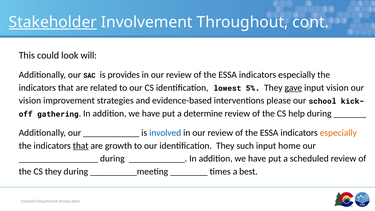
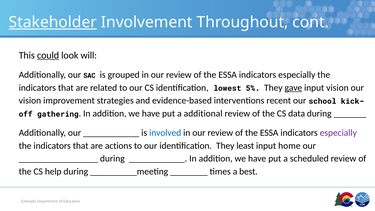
could underline: none -> present (48, 55)
provides: provides -> grouped (124, 75)
please: please -> recent (279, 101)
determine: determine -> additional (203, 114)
help: help -> data (297, 114)
especially colour: orange -> purple (338, 133)
that underline: present -> none (81, 146)
growth: growth -> actions (118, 146)
such: such -> least (245, 146)
CS they: they -> help (53, 171)
